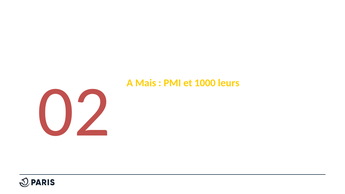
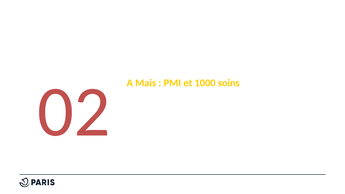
leurs: leurs -> soins (229, 83)
